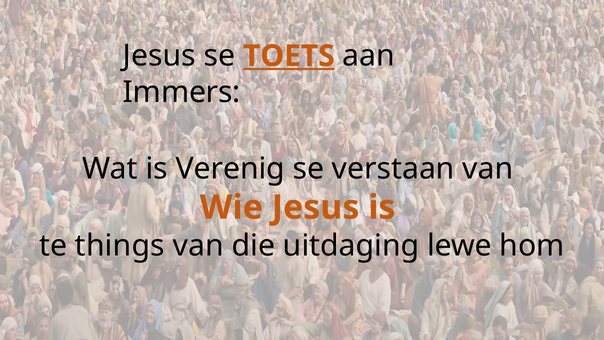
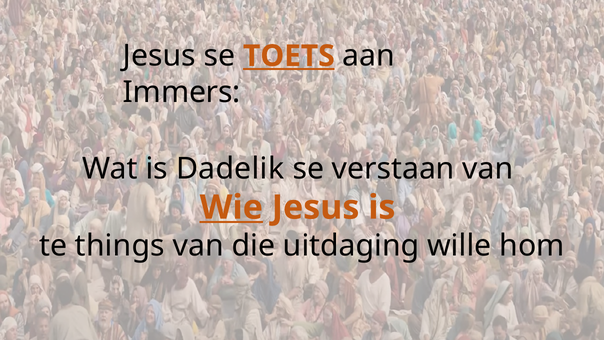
Verenig: Verenig -> Dadelik (230, 169)
Wie underline: none -> present (231, 207)
lewe: lewe -> wille (459, 246)
